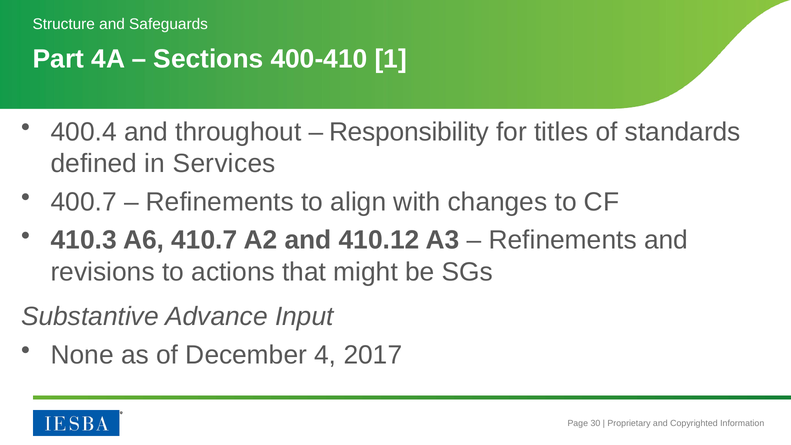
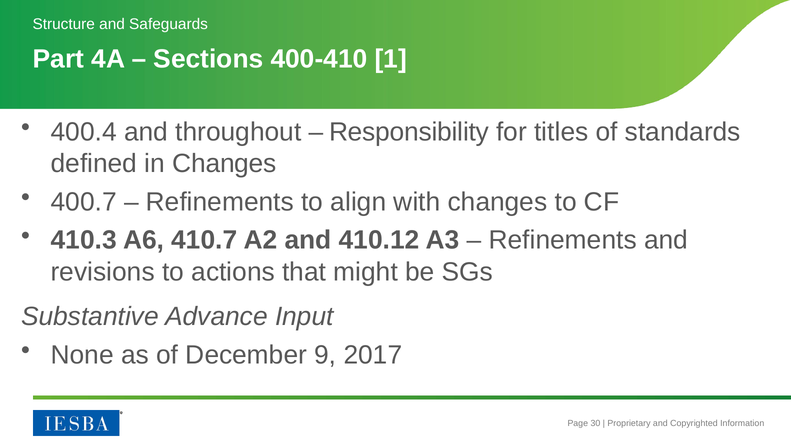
in Services: Services -> Changes (224, 164)
4: 4 -> 9 (325, 355)
